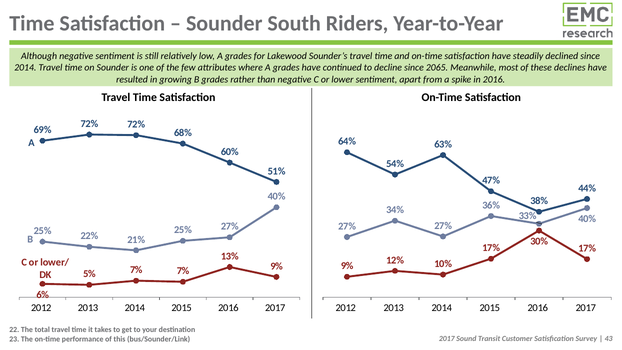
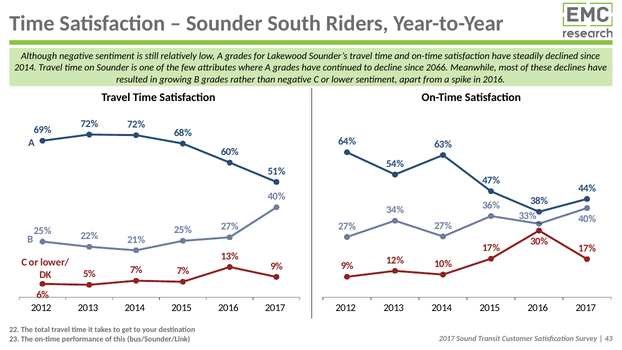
2065: 2065 -> 2066 (437, 68)
